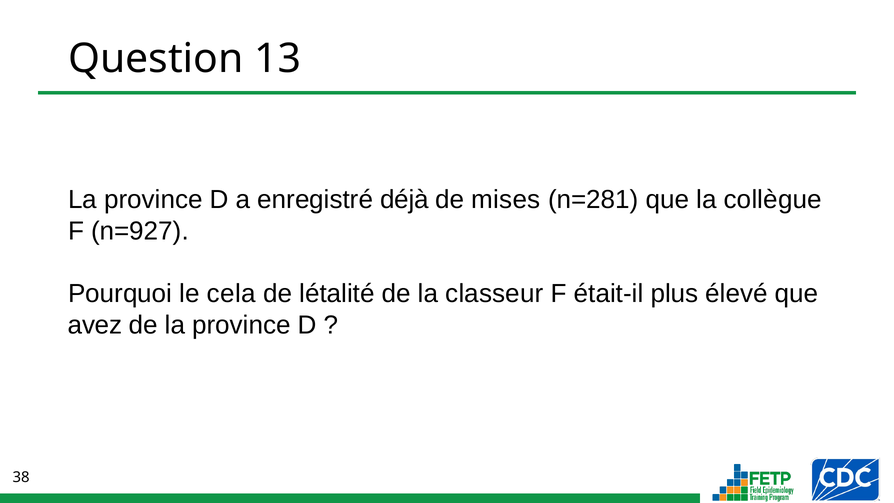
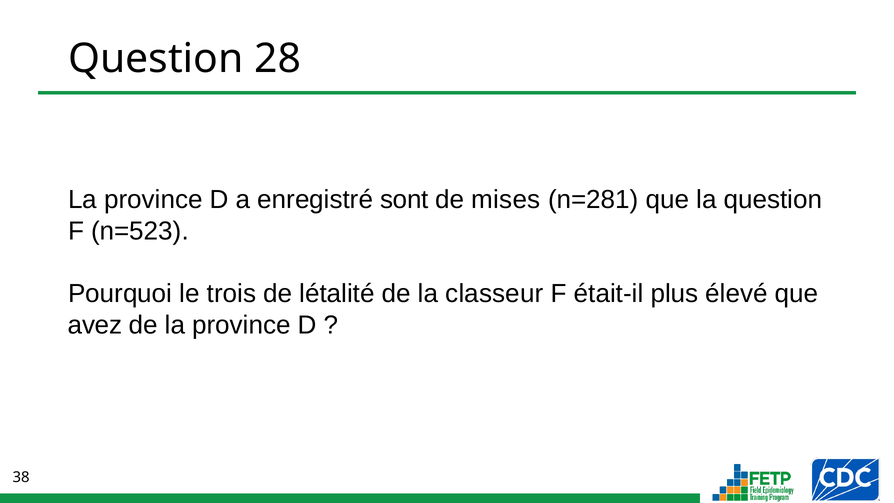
13: 13 -> 28 (278, 59)
déjà: déjà -> sont (404, 200)
la collègue: collègue -> question (773, 200)
n=927: n=927 -> n=523 (140, 231)
cela: cela -> trois (231, 294)
